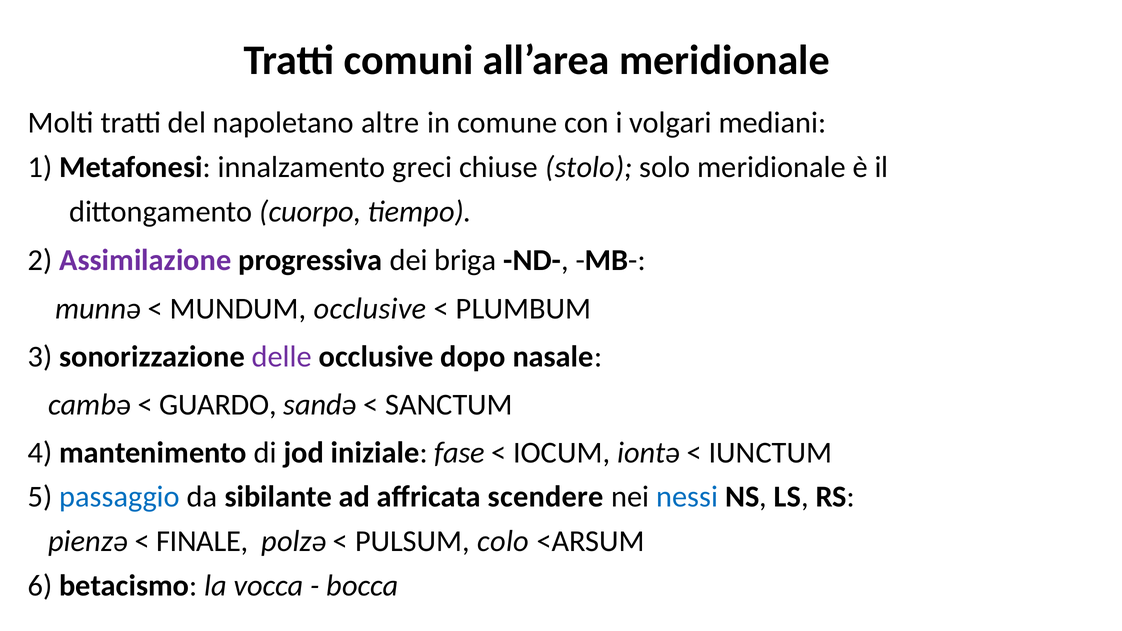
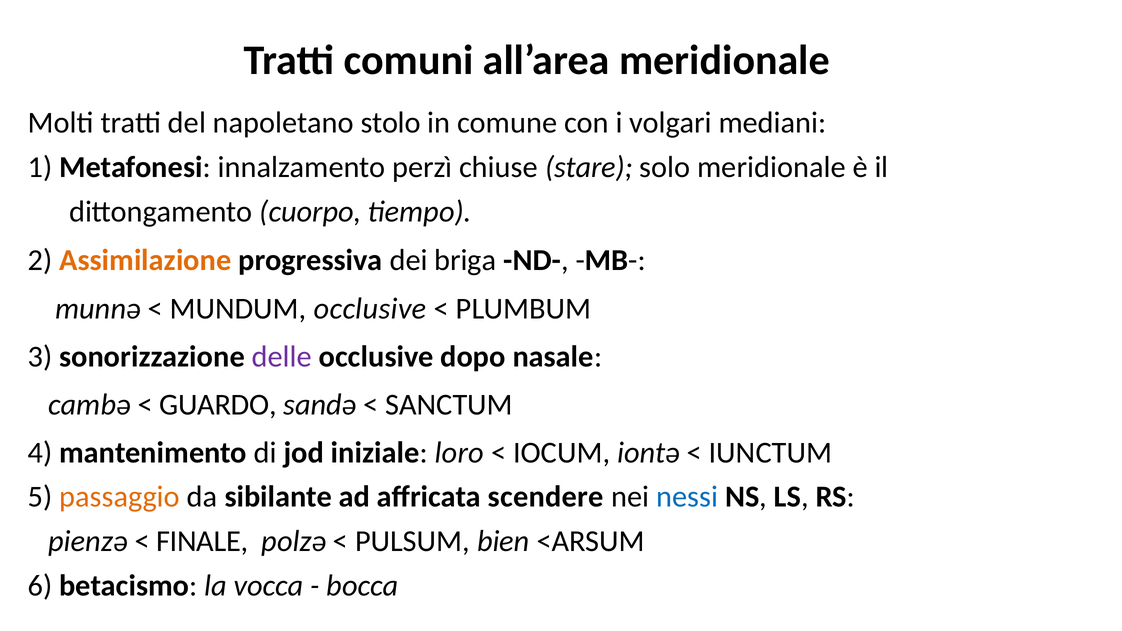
altre: altre -> stolo (391, 123)
greci: greci -> perzì (422, 167)
stolo: stolo -> stare (589, 167)
Assimilazione colour: purple -> orange (145, 261)
fase: fase -> loro (459, 453)
passaggio colour: blue -> orange (120, 497)
colo: colo -> bien (503, 542)
